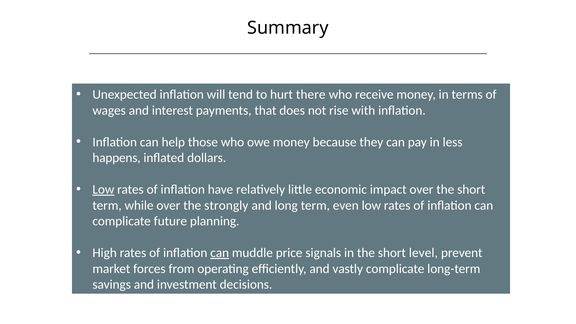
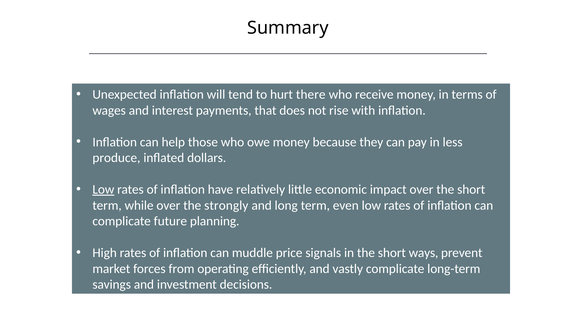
happens: happens -> produce (116, 158)
can underline: present -> none (220, 253)
level: level -> ways (424, 253)
